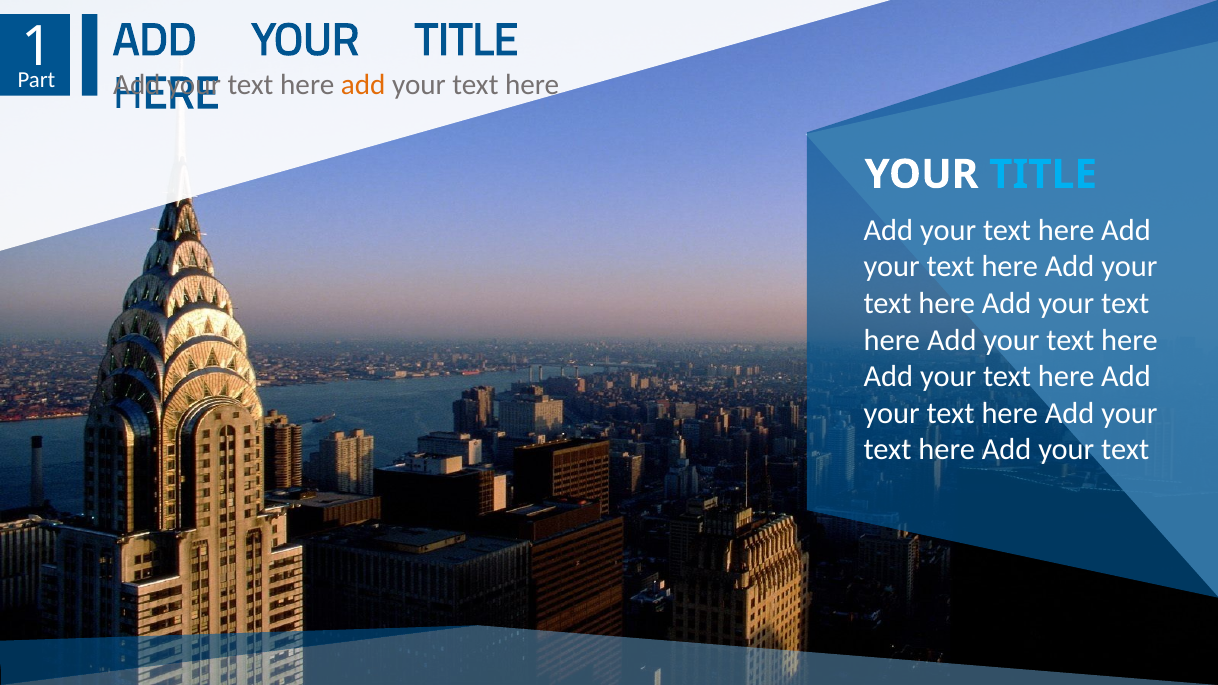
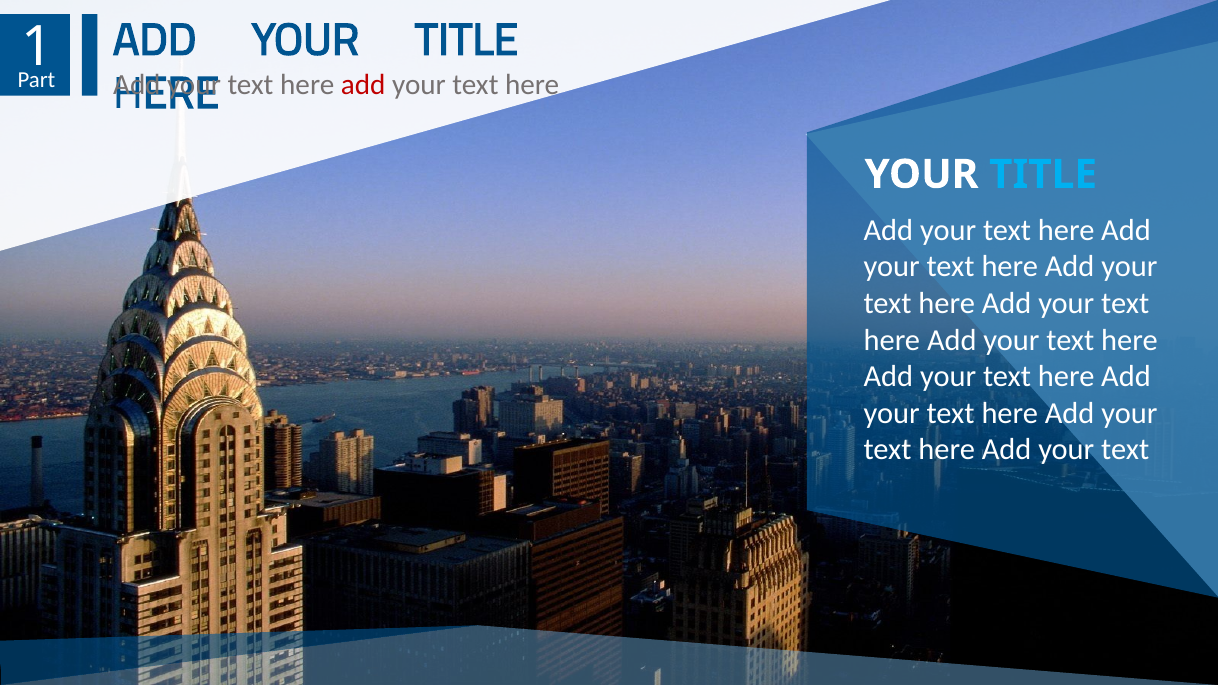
add colour: orange -> red (363, 85)
